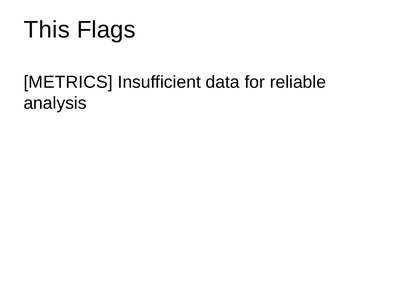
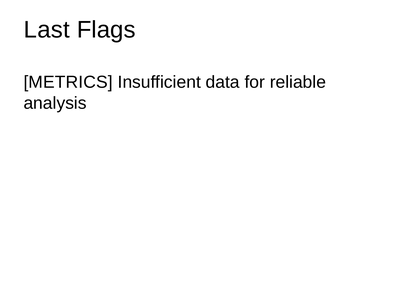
This: This -> Last (47, 30)
